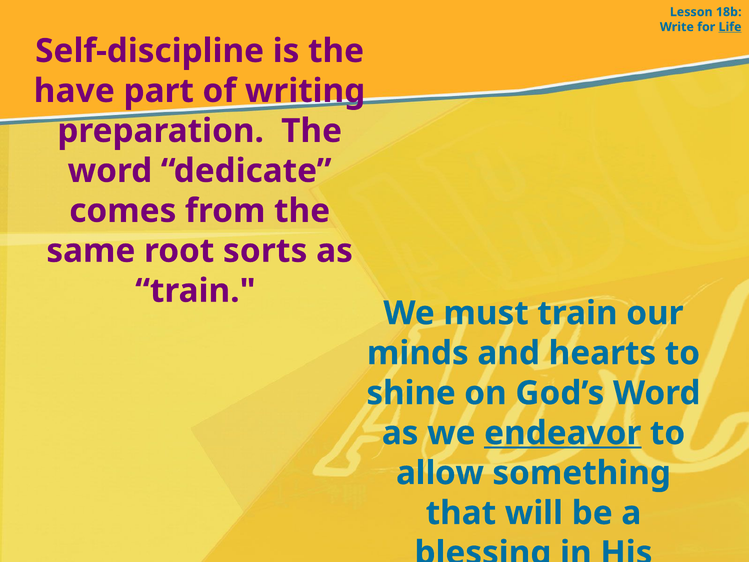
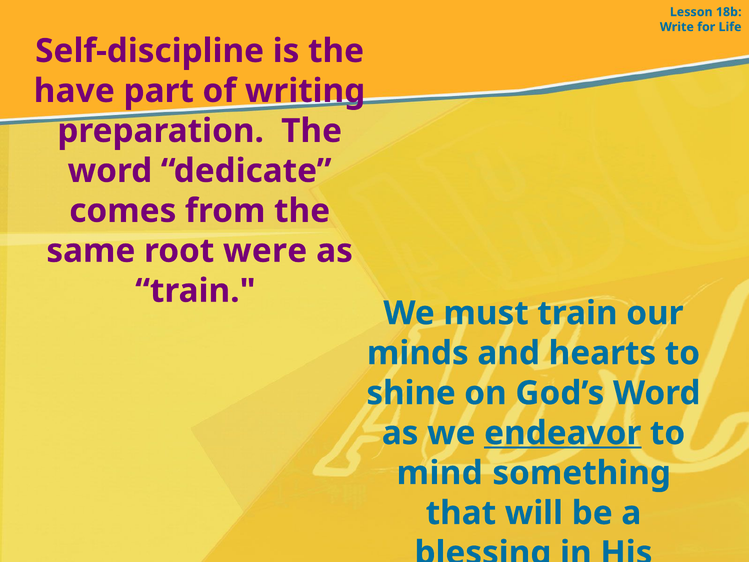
Life underline: present -> none (730, 27)
sorts: sorts -> were (265, 251)
allow: allow -> mind (440, 473)
